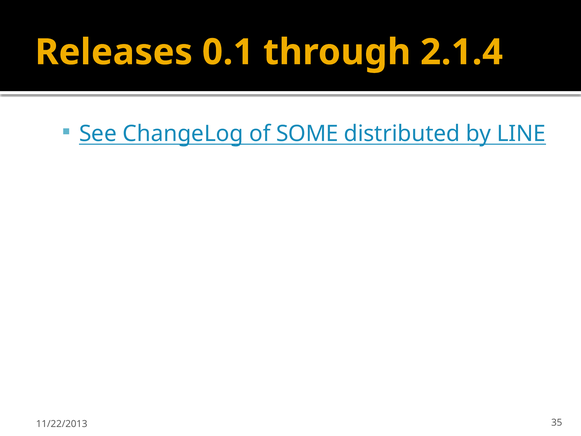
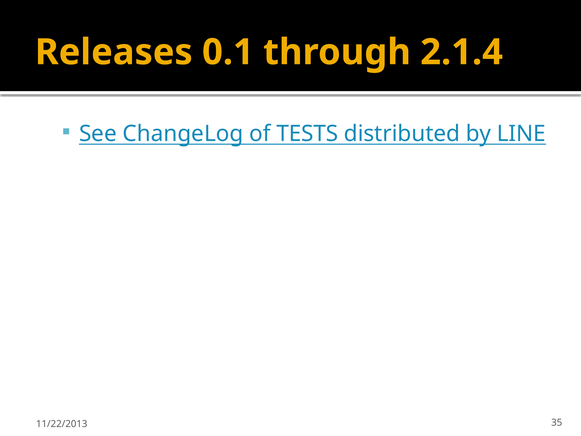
SOME: SOME -> TESTS (307, 134)
